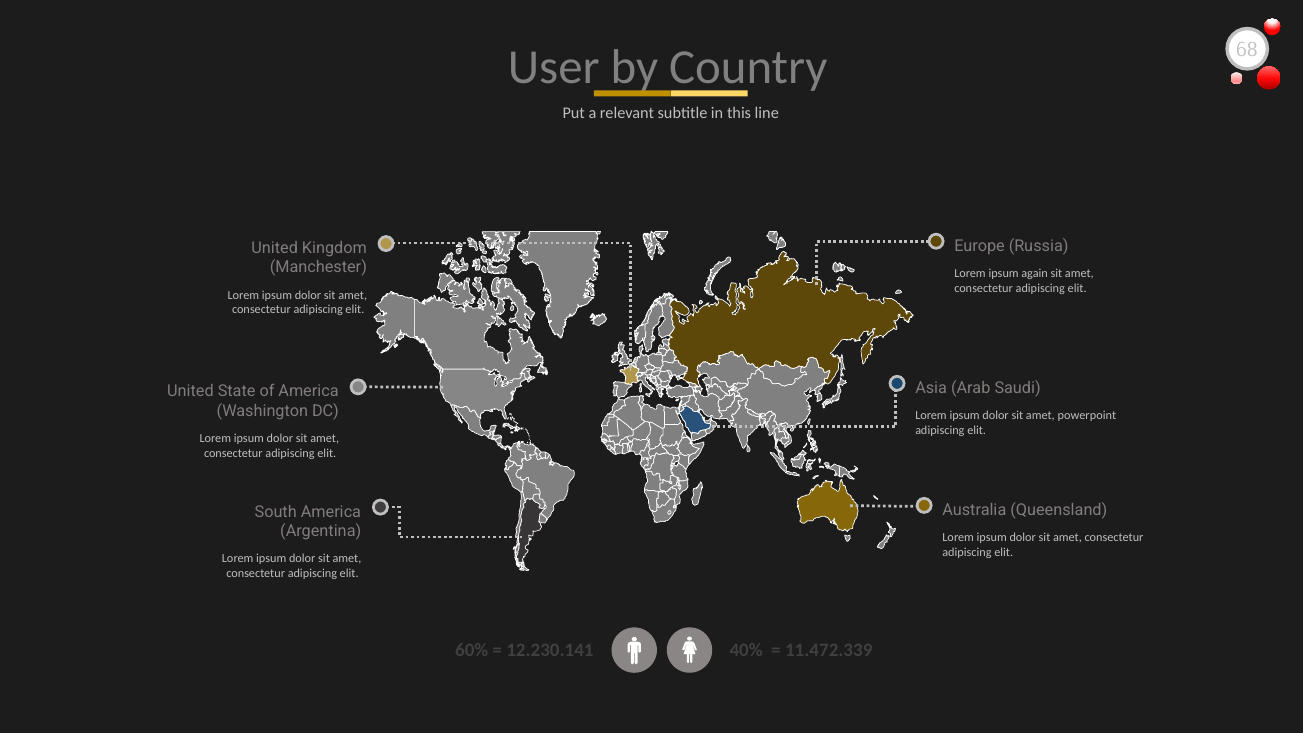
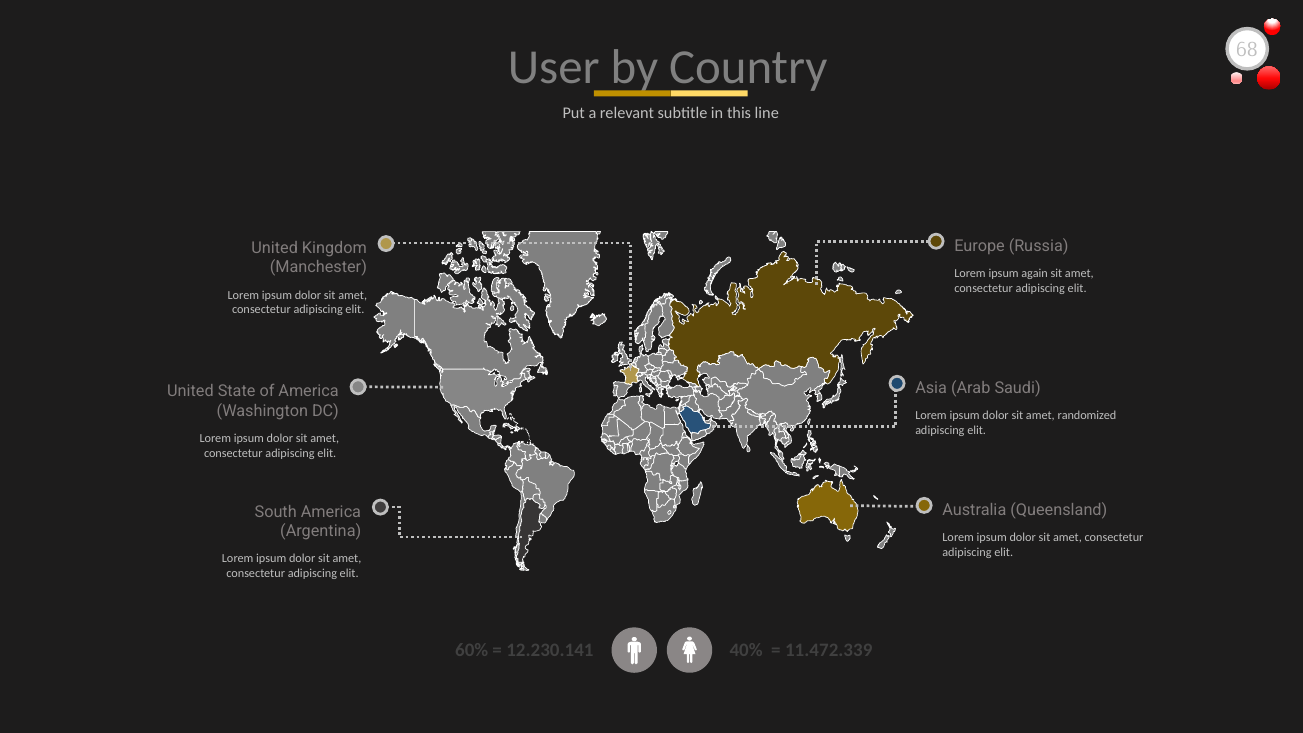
powerpoint: powerpoint -> randomized (1087, 416)
